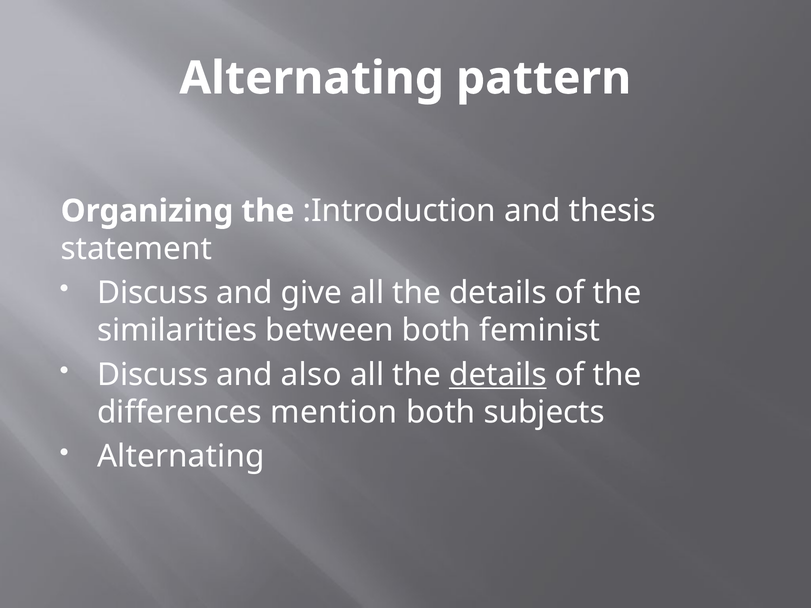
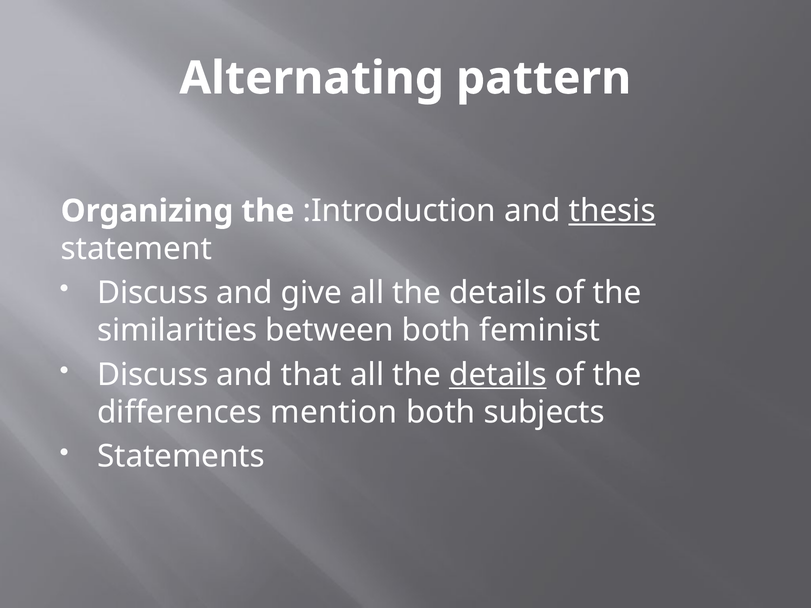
thesis underline: none -> present (612, 211)
also: also -> that (311, 375)
Alternating: Alternating -> Statements (181, 457)
